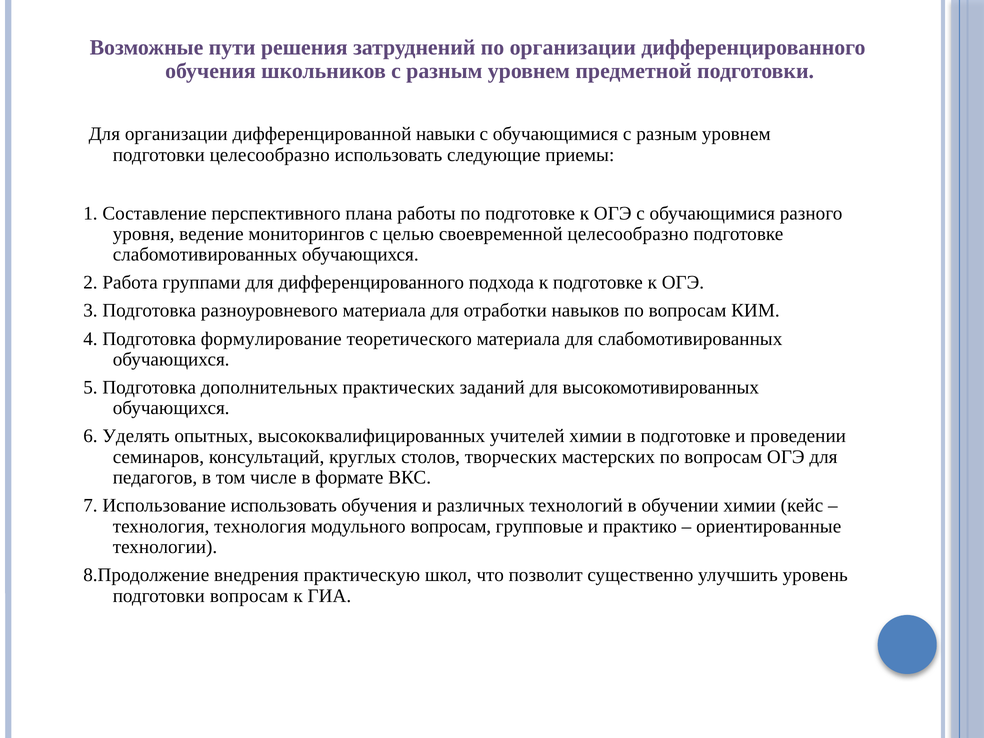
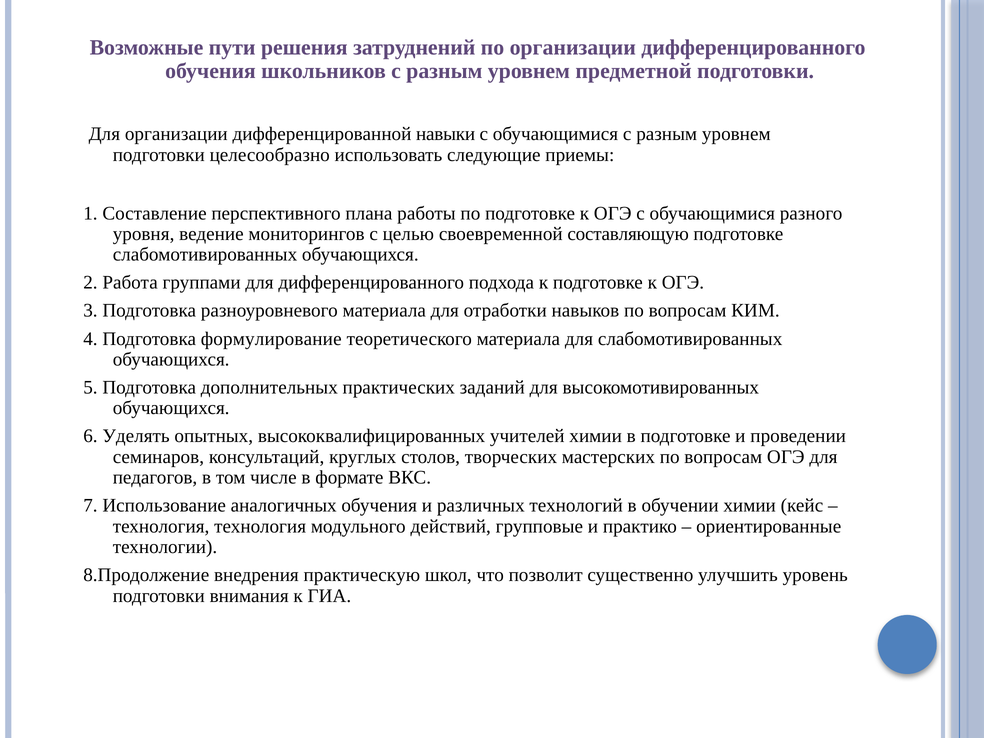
своевременной целесообразно: целесообразно -> составляющую (628, 234)
Использование использовать: использовать -> аналогичных (284, 506)
модульного вопросам: вопросам -> действий (451, 526)
подготовки вопросам: вопросам -> внимания (249, 596)
